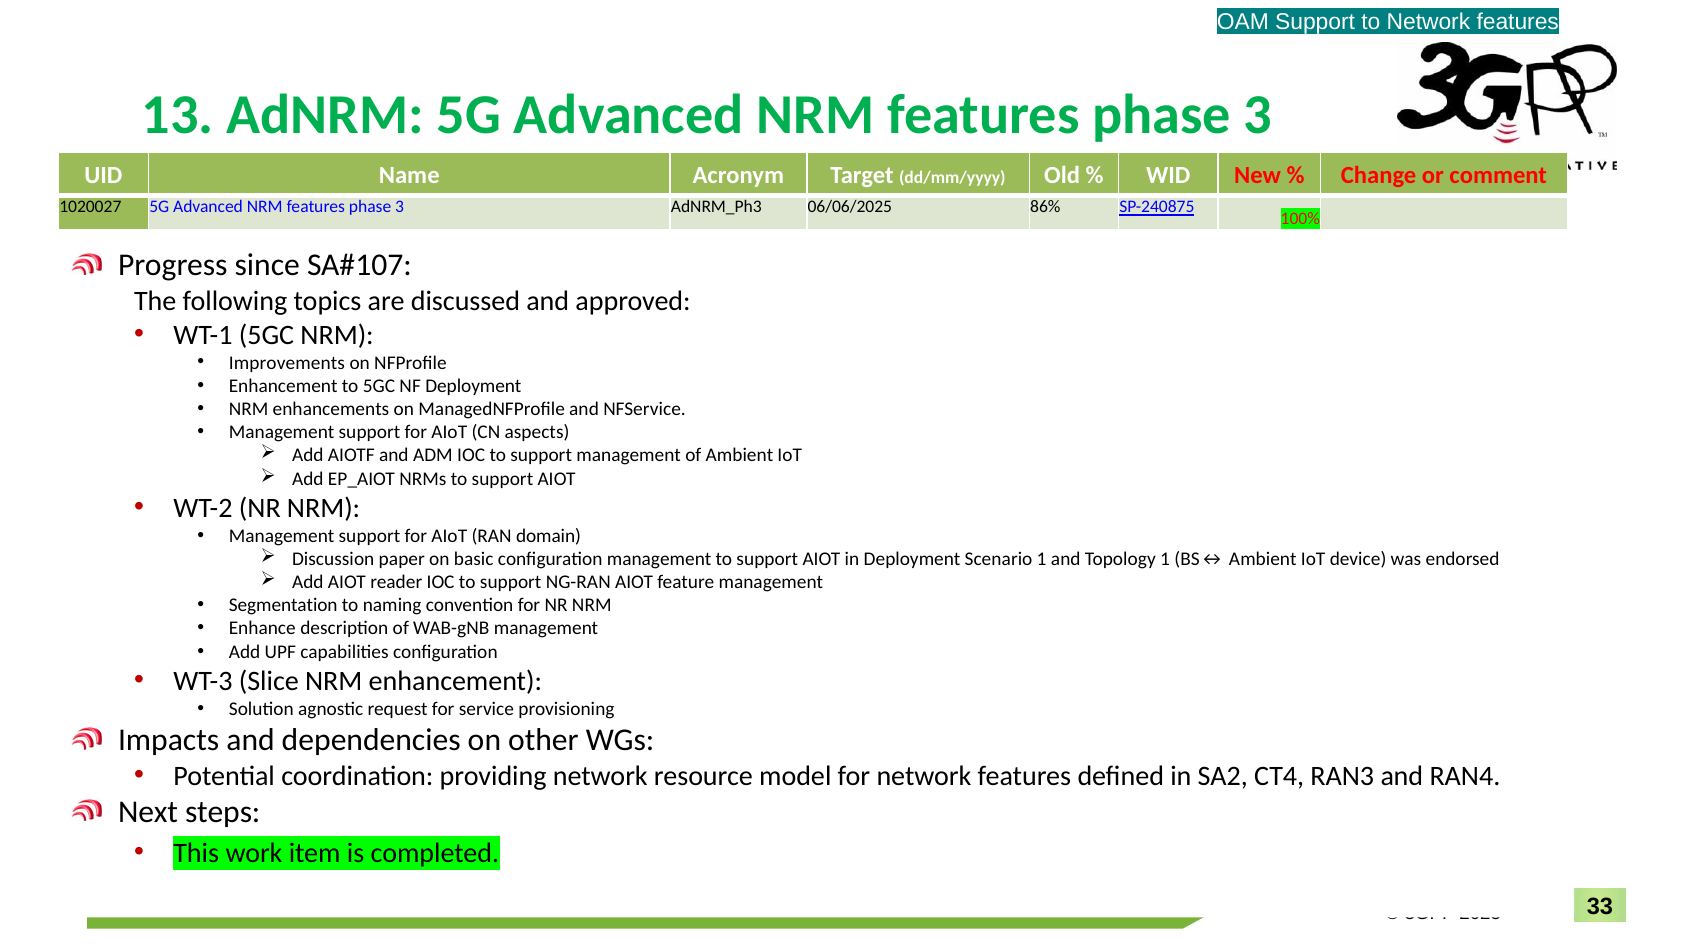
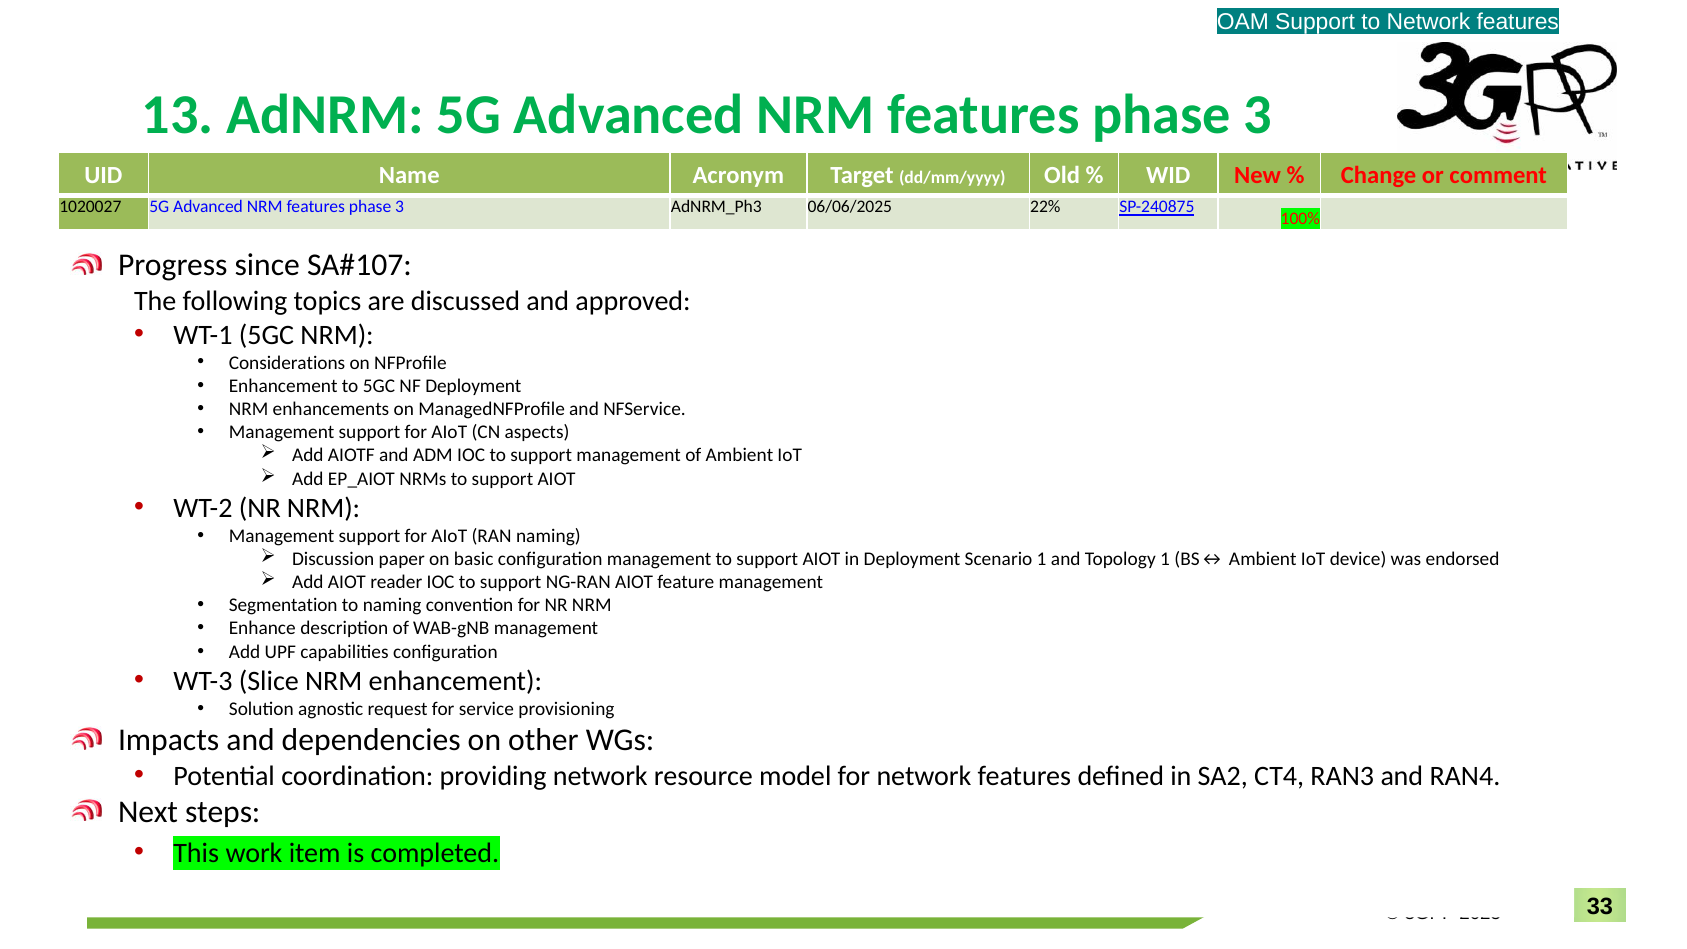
86%: 86% -> 22% (1045, 207)
Improvements: Improvements -> Considerations (287, 363)
RAN domain: domain -> naming (548, 536)
